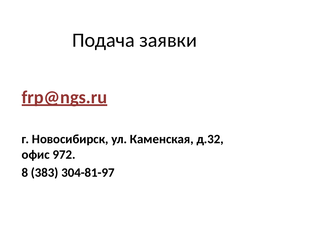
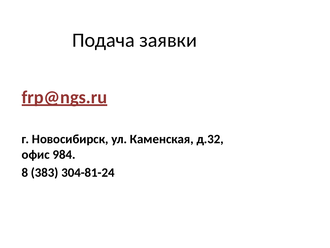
972: 972 -> 984 (64, 154)
304-81-97: 304-81-97 -> 304-81-24 (88, 172)
